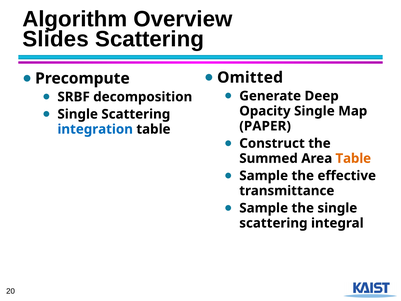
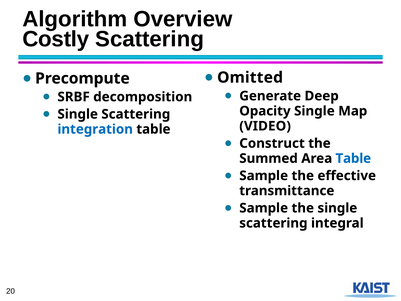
Slides: Slides -> Costly (56, 39)
PAPER: PAPER -> VIDEO (265, 126)
Table colour: orange -> blue (353, 158)
